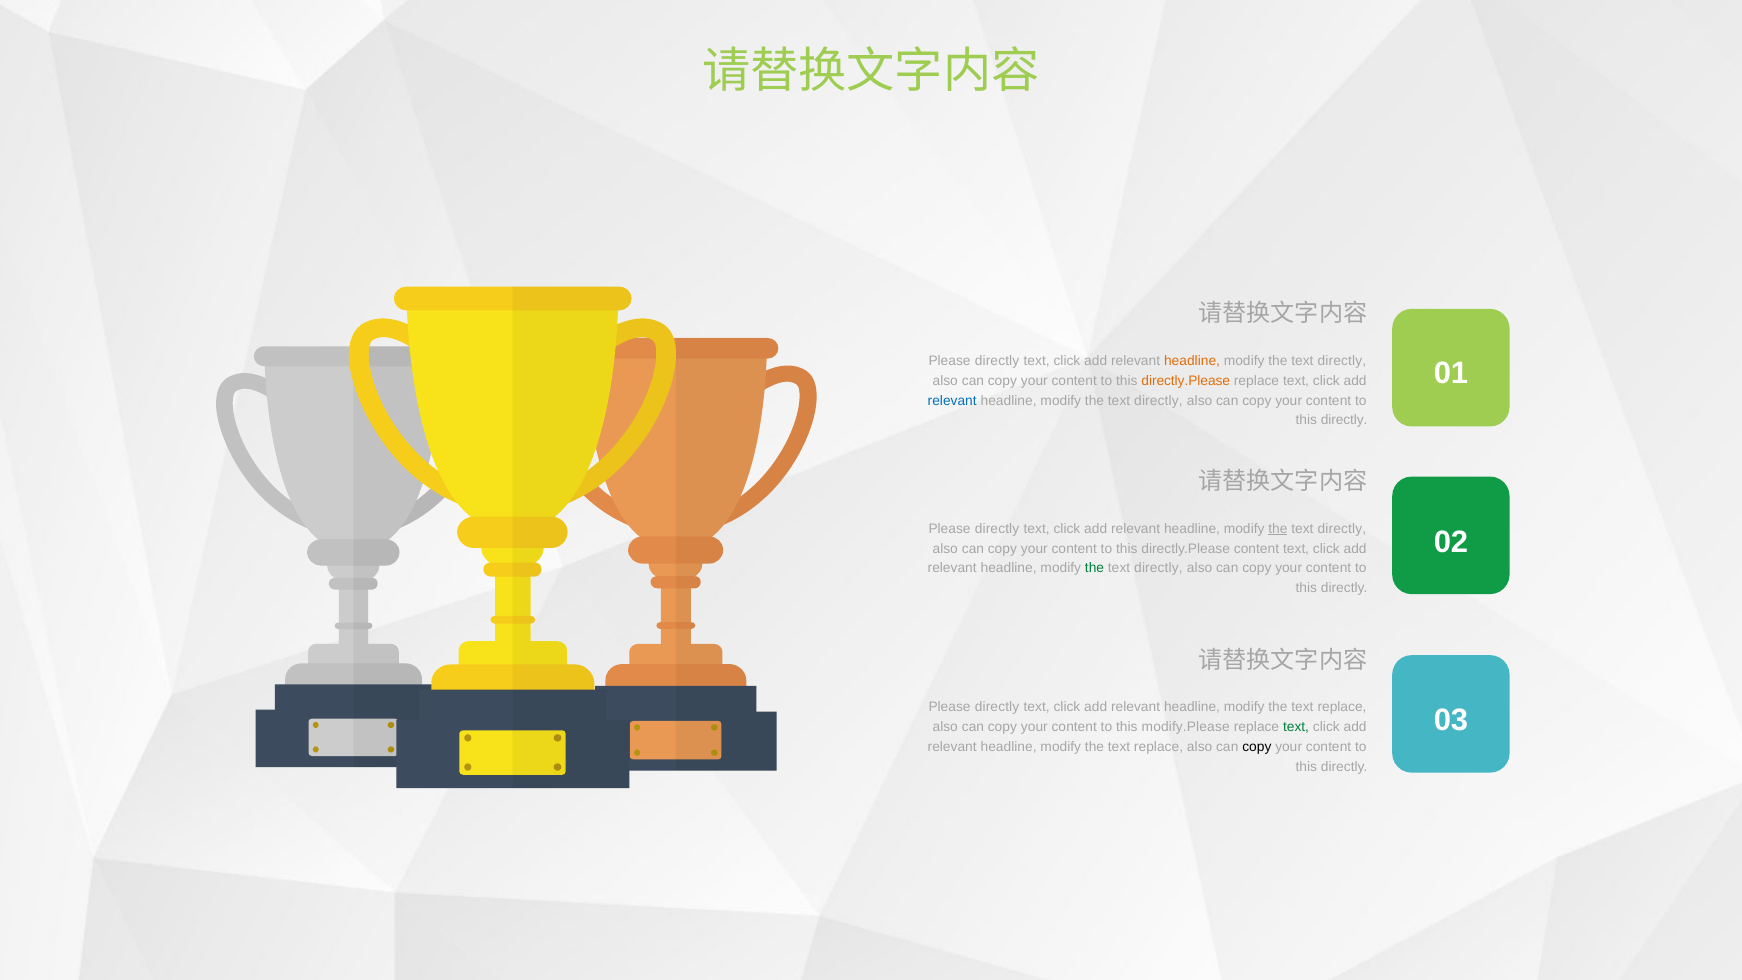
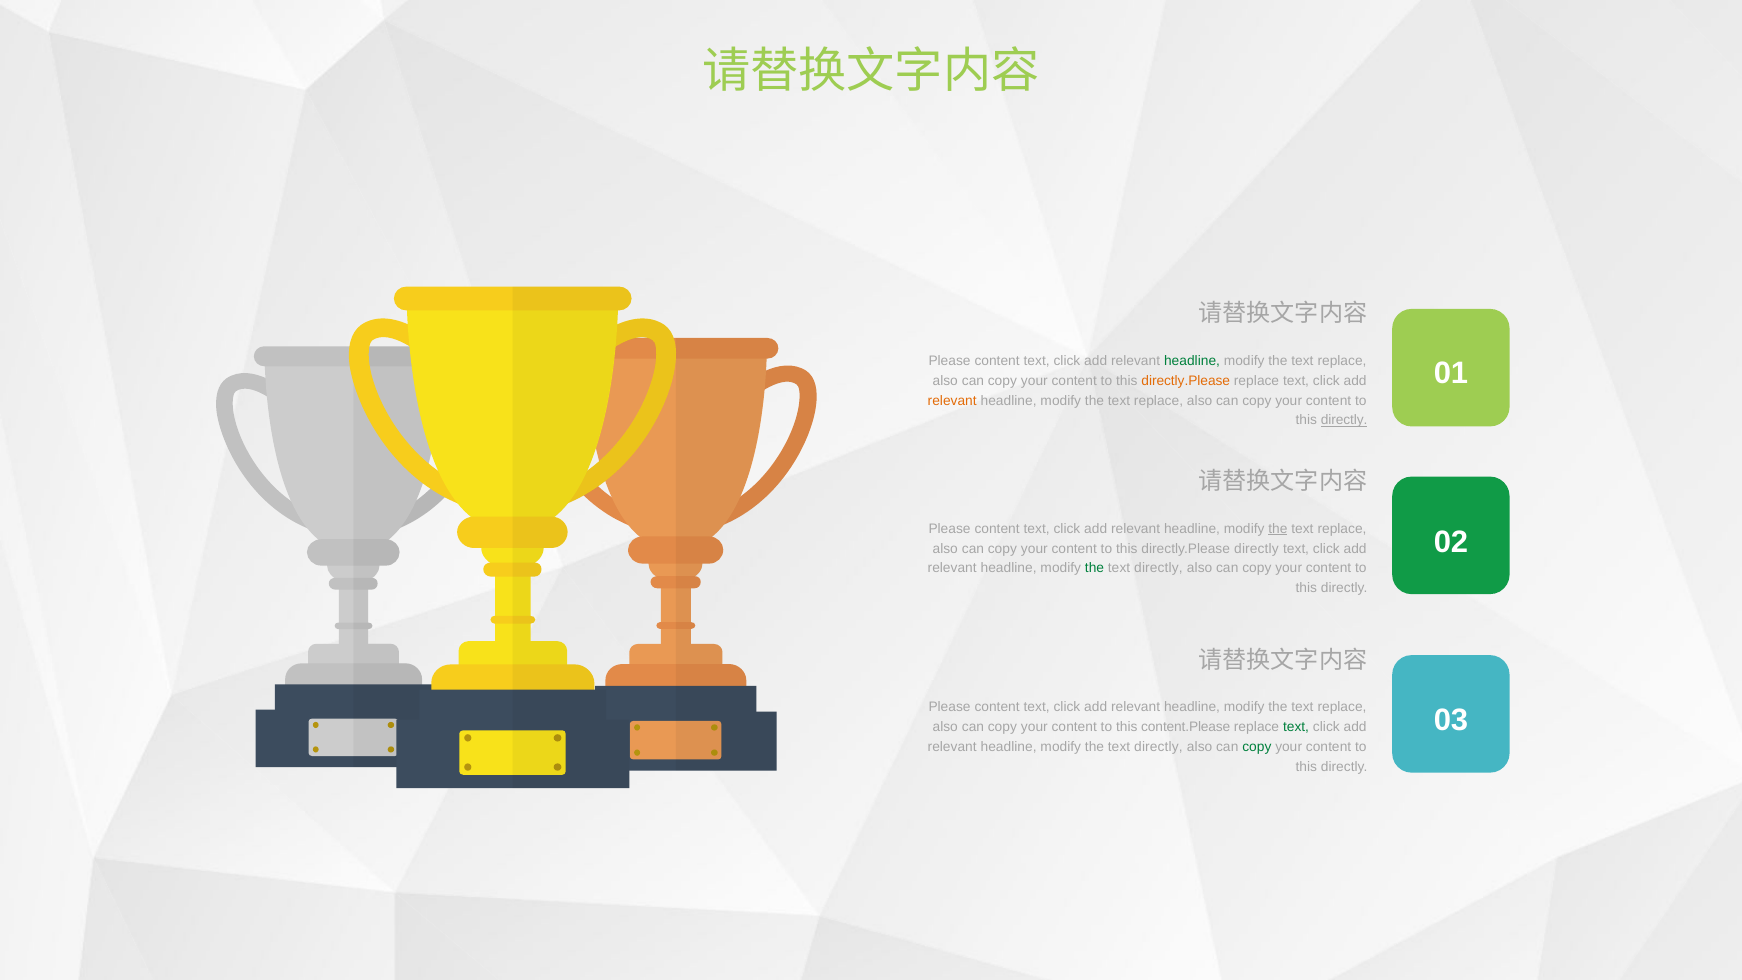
directly: directly -> content (997, 361)
headline colour: orange -> green (1192, 361)
directly: directly -> replace (1342, 361)
relevant colour: blue -> orange (952, 401)
directly: directly -> replace (1159, 401)
directly underline: none -> present (1344, 420)
directly: directly -> content (997, 529)
directly: directly -> replace (1342, 529)
directly.Please content: content -> directly (1256, 549)
directly: directly -> content (997, 707)
modify.Please: modify.Please -> content.Please (1186, 727)
replace: replace -> directly (1158, 747)
copy colour: black -> green (1257, 747)
